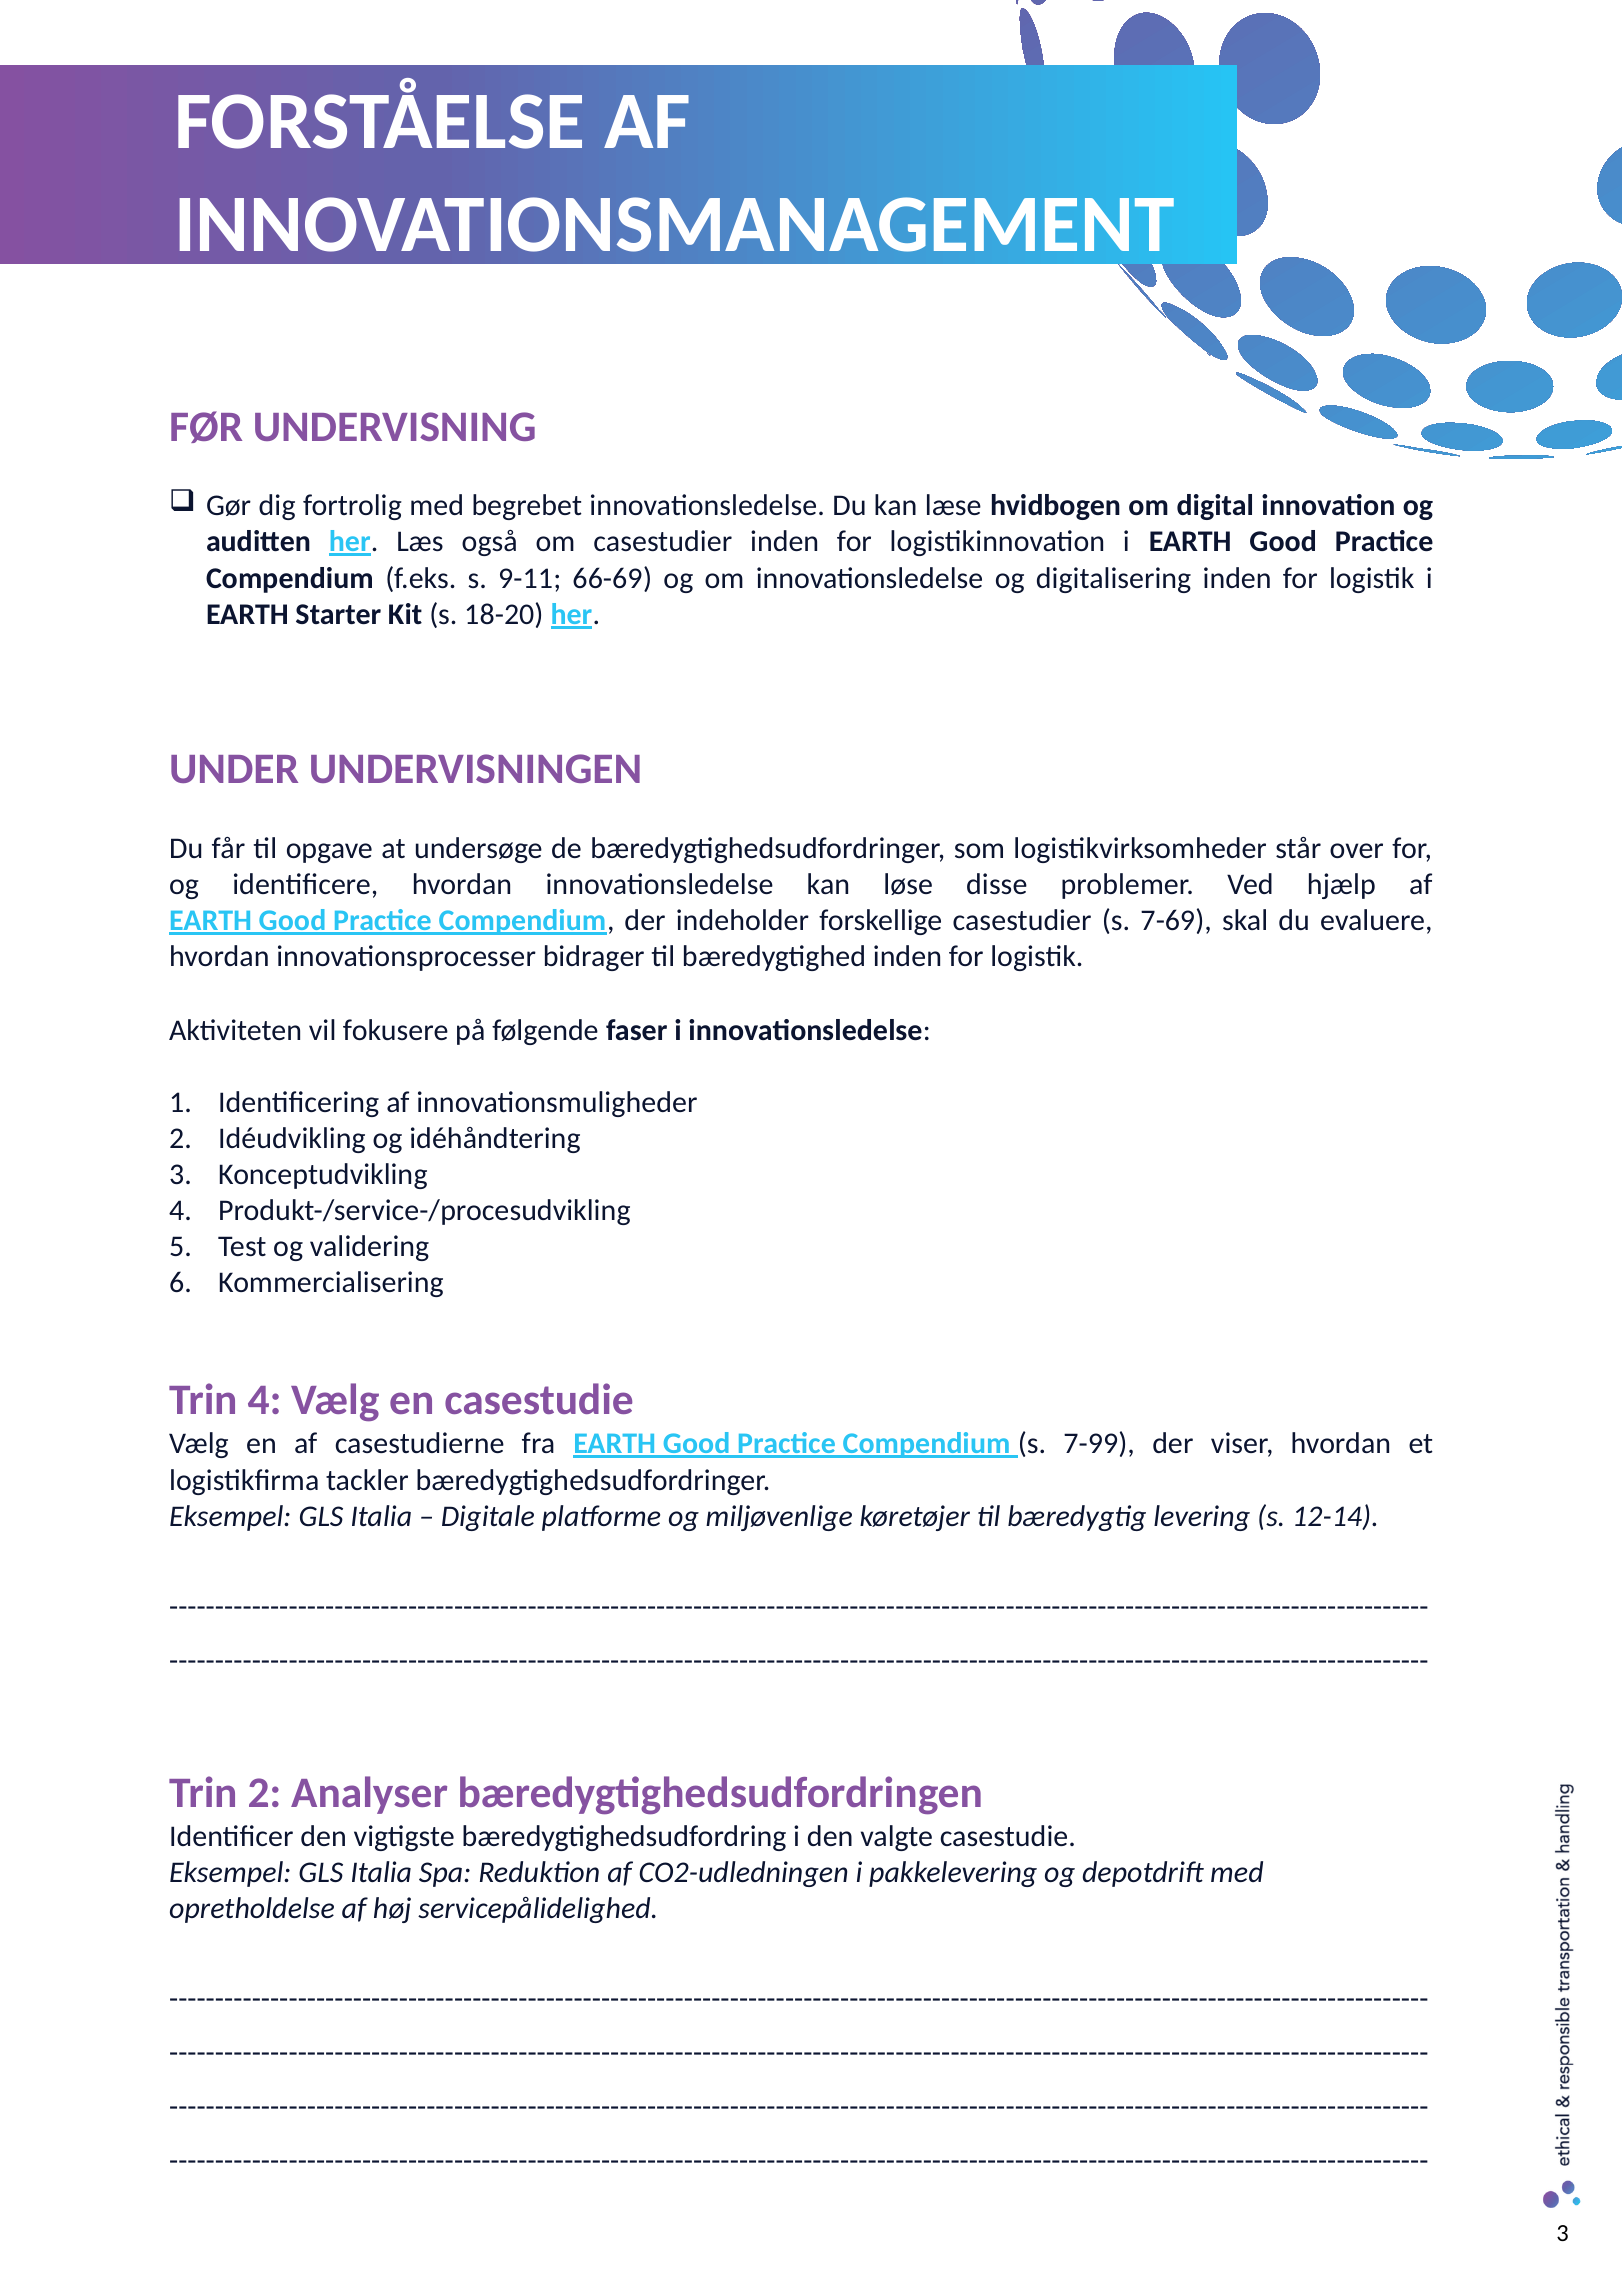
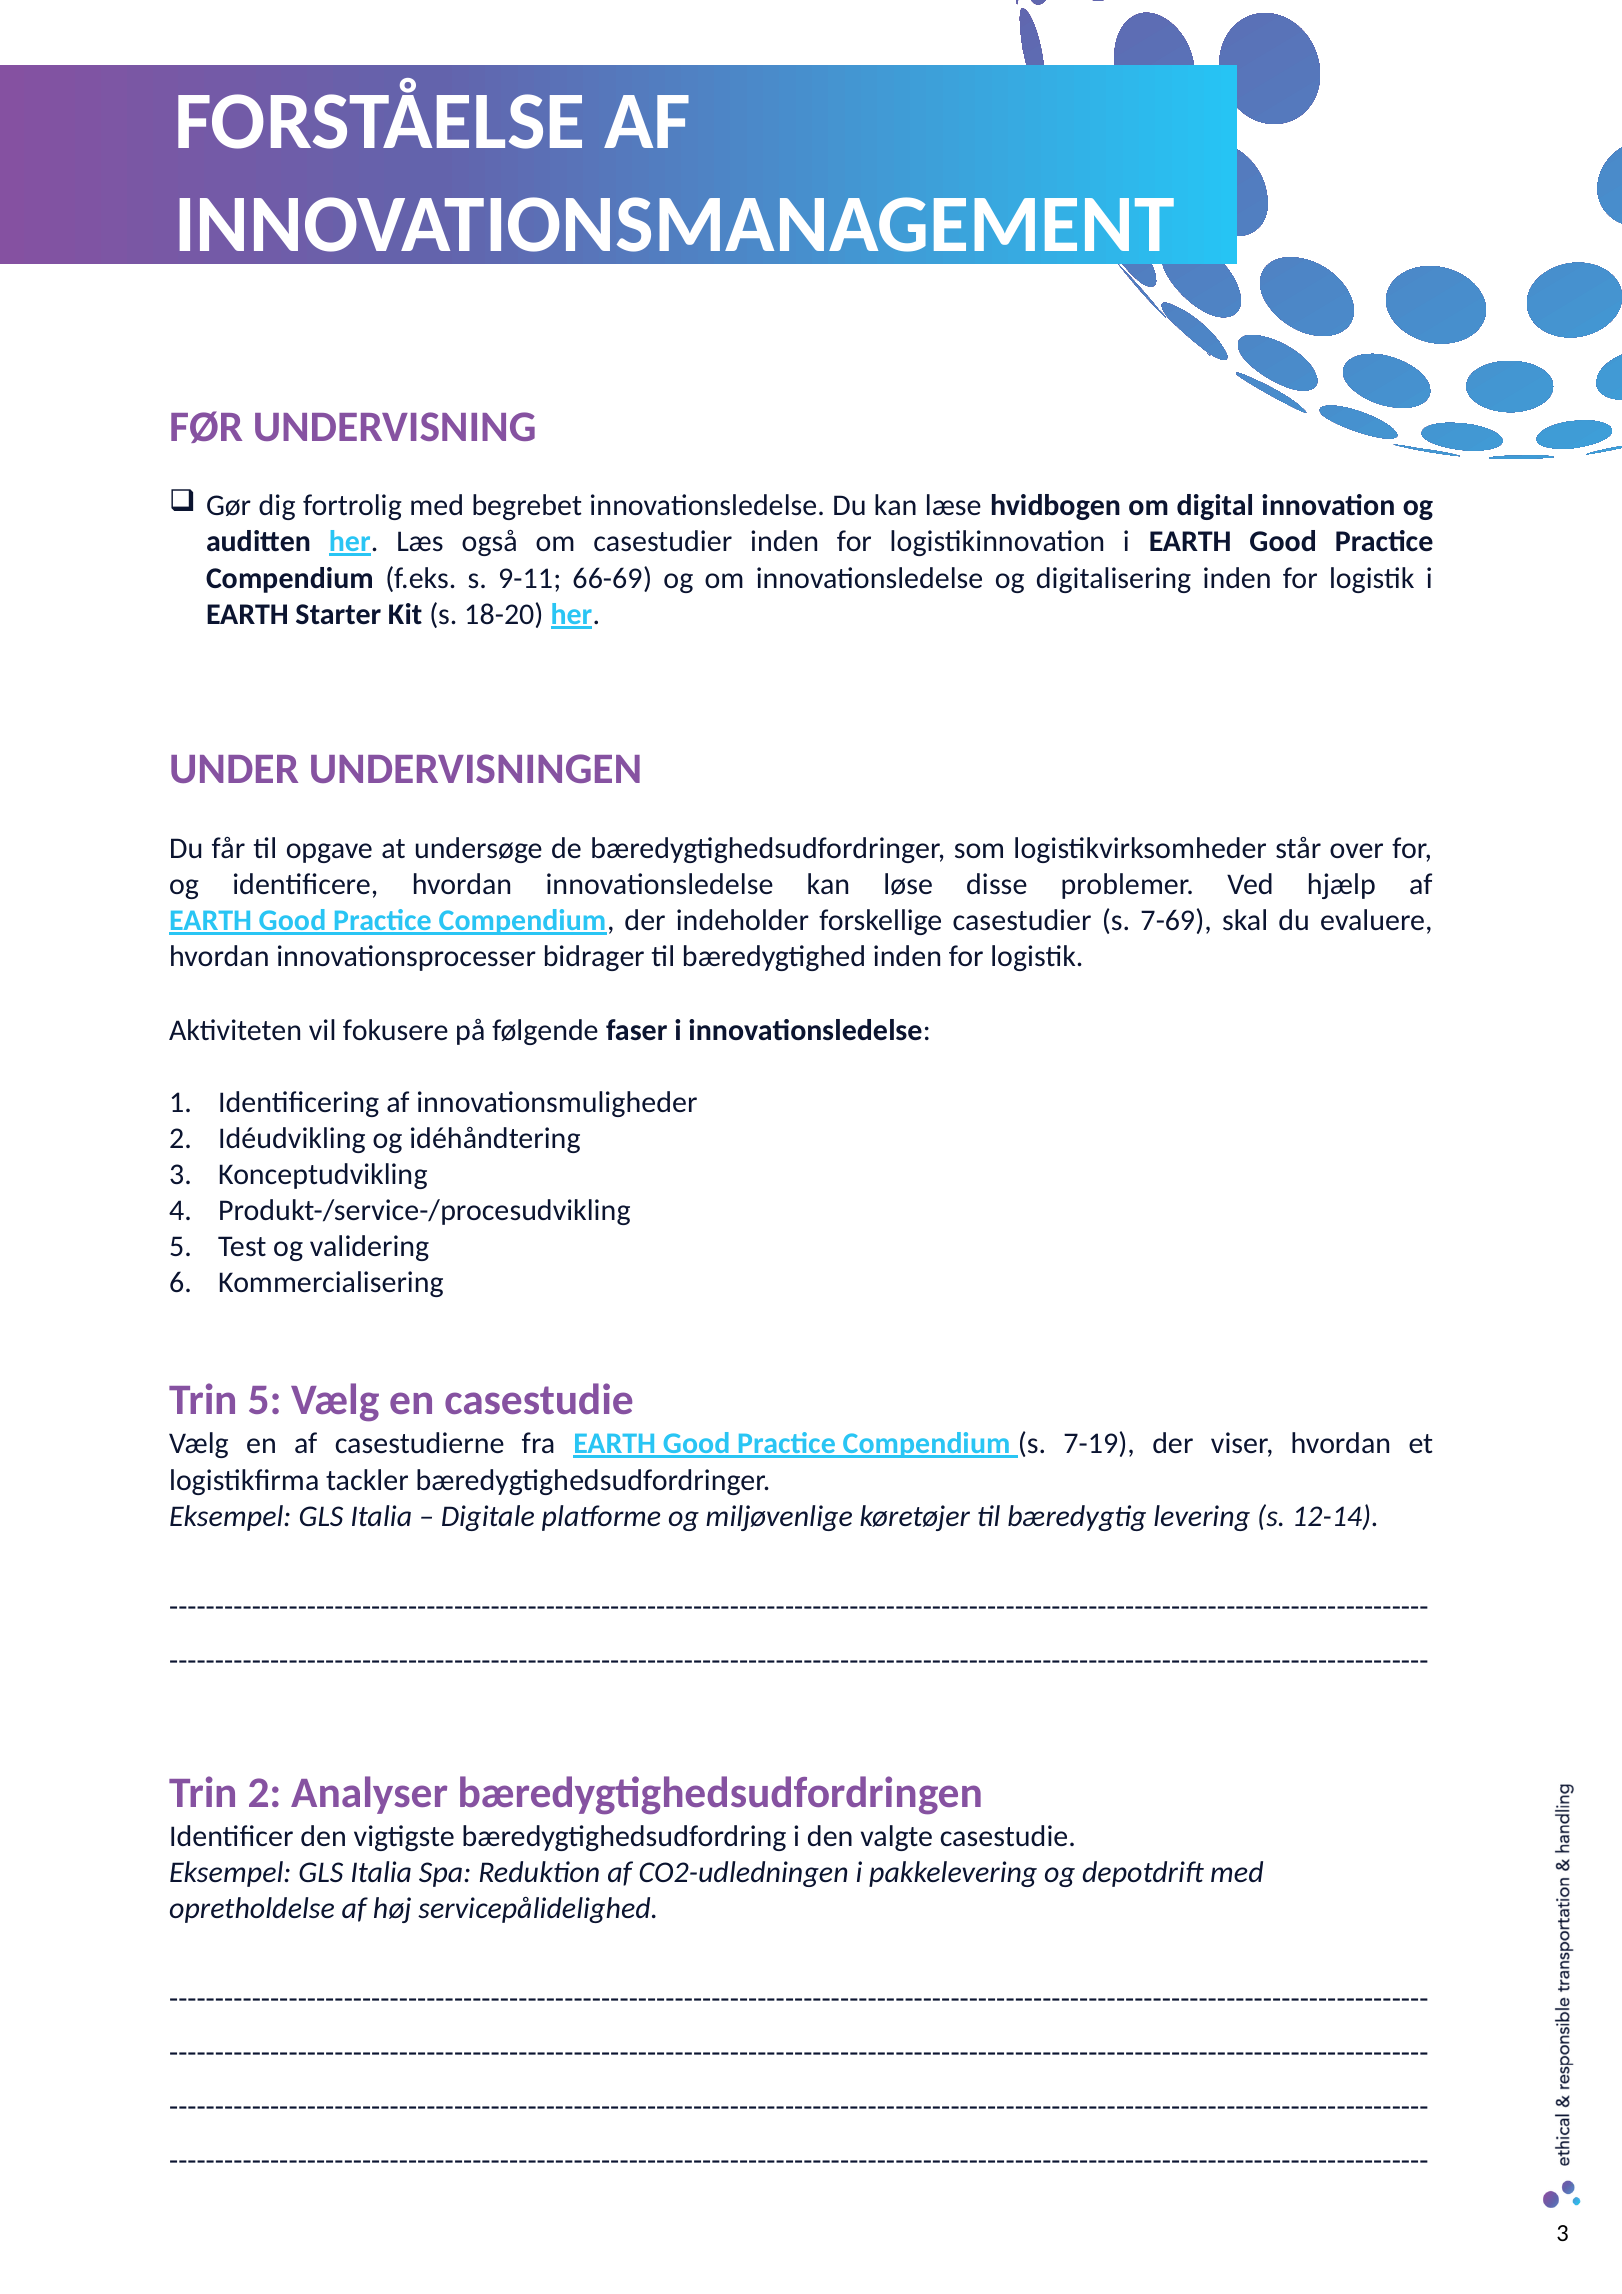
Trin 4: 4 -> 5 (265, 1400)
7-99: 7-99 -> 7-19 (1099, 1443)
